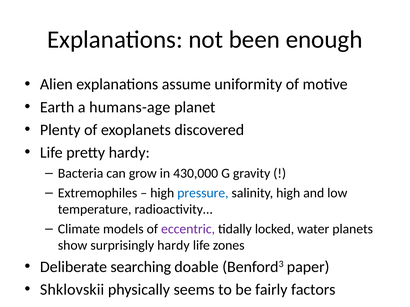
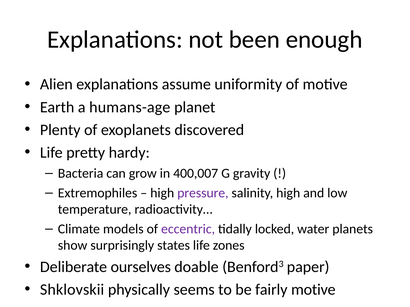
430,000: 430,000 -> 400,007 (196, 174)
pressure colour: blue -> purple (203, 193)
surprisingly hardy: hardy -> states (174, 246)
searching: searching -> ourselves (141, 267)
fairly factors: factors -> motive (313, 290)
